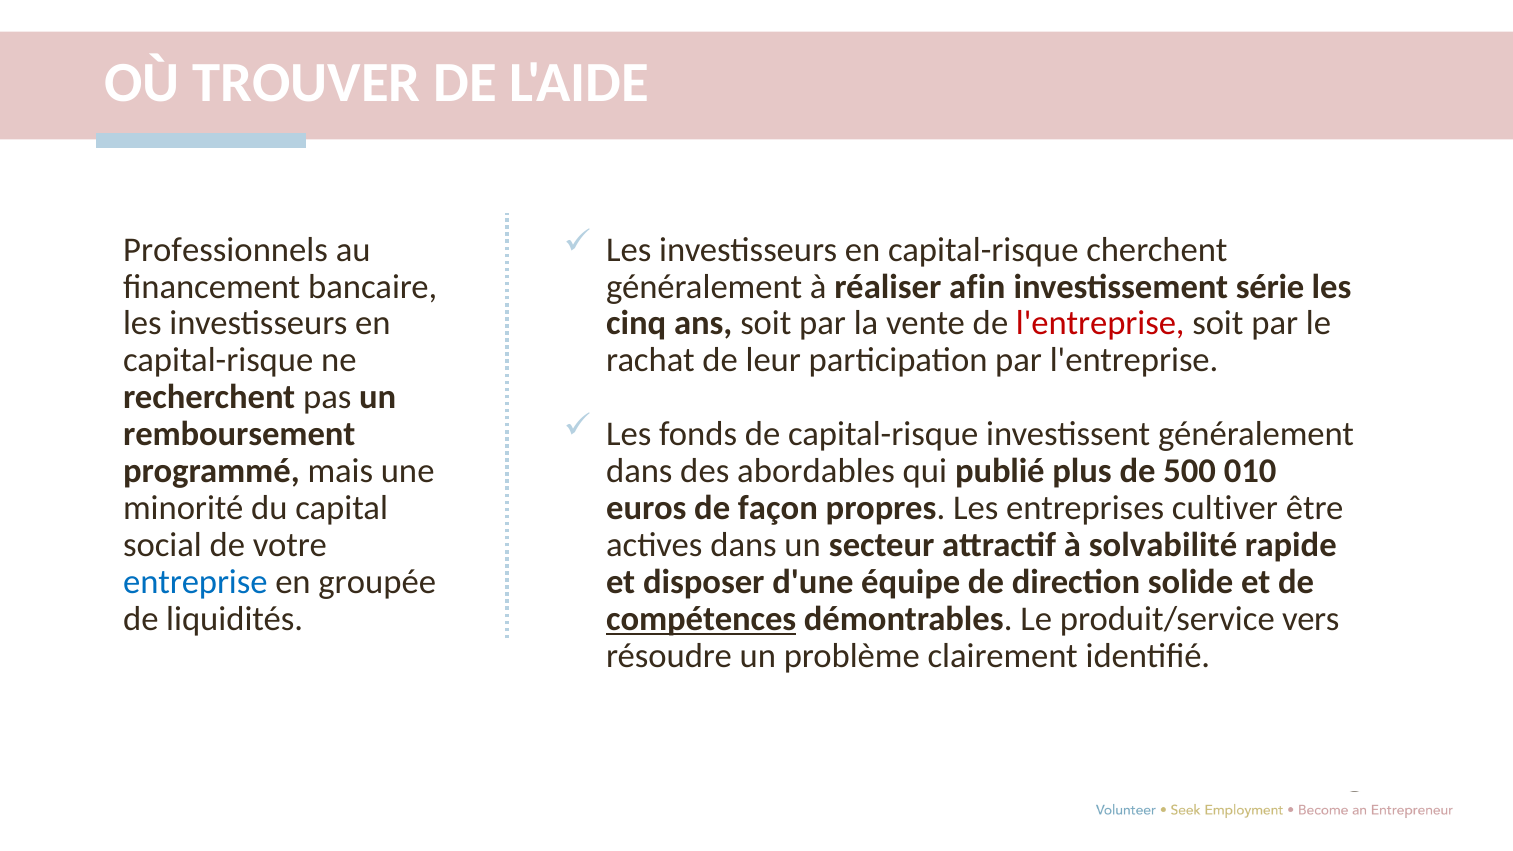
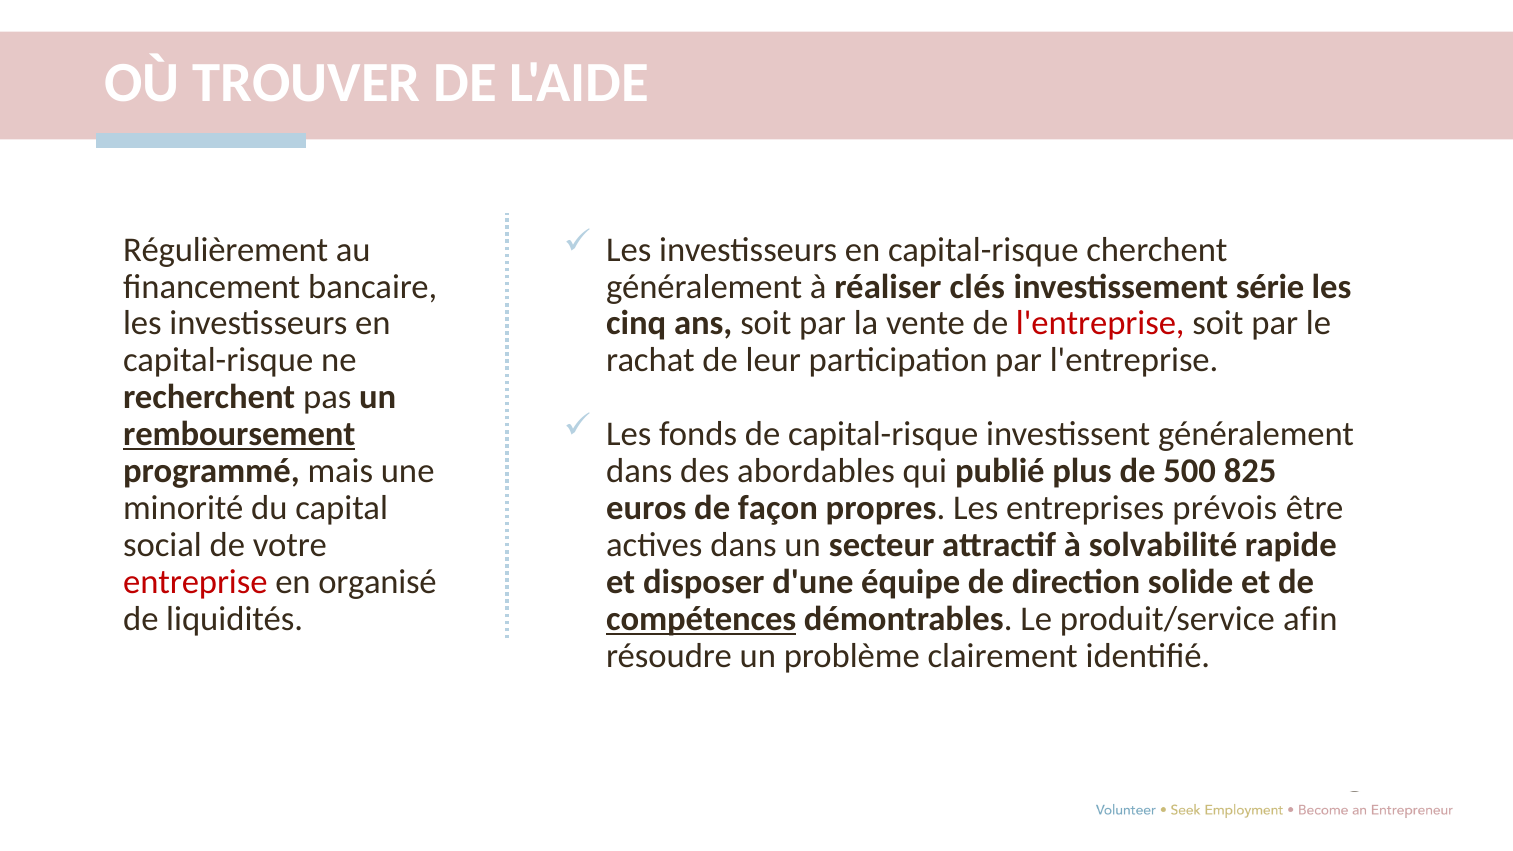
Professionnels: Professionnels -> Régulièrement (226, 250)
afin: afin -> clés (977, 287)
remboursement underline: none -> present (239, 434)
010: 010 -> 825 (1250, 471)
cultiver: cultiver -> prévois (1225, 508)
entreprise colour: blue -> red (195, 582)
groupée: groupée -> organisé (377, 582)
vers: vers -> afin (1310, 619)
